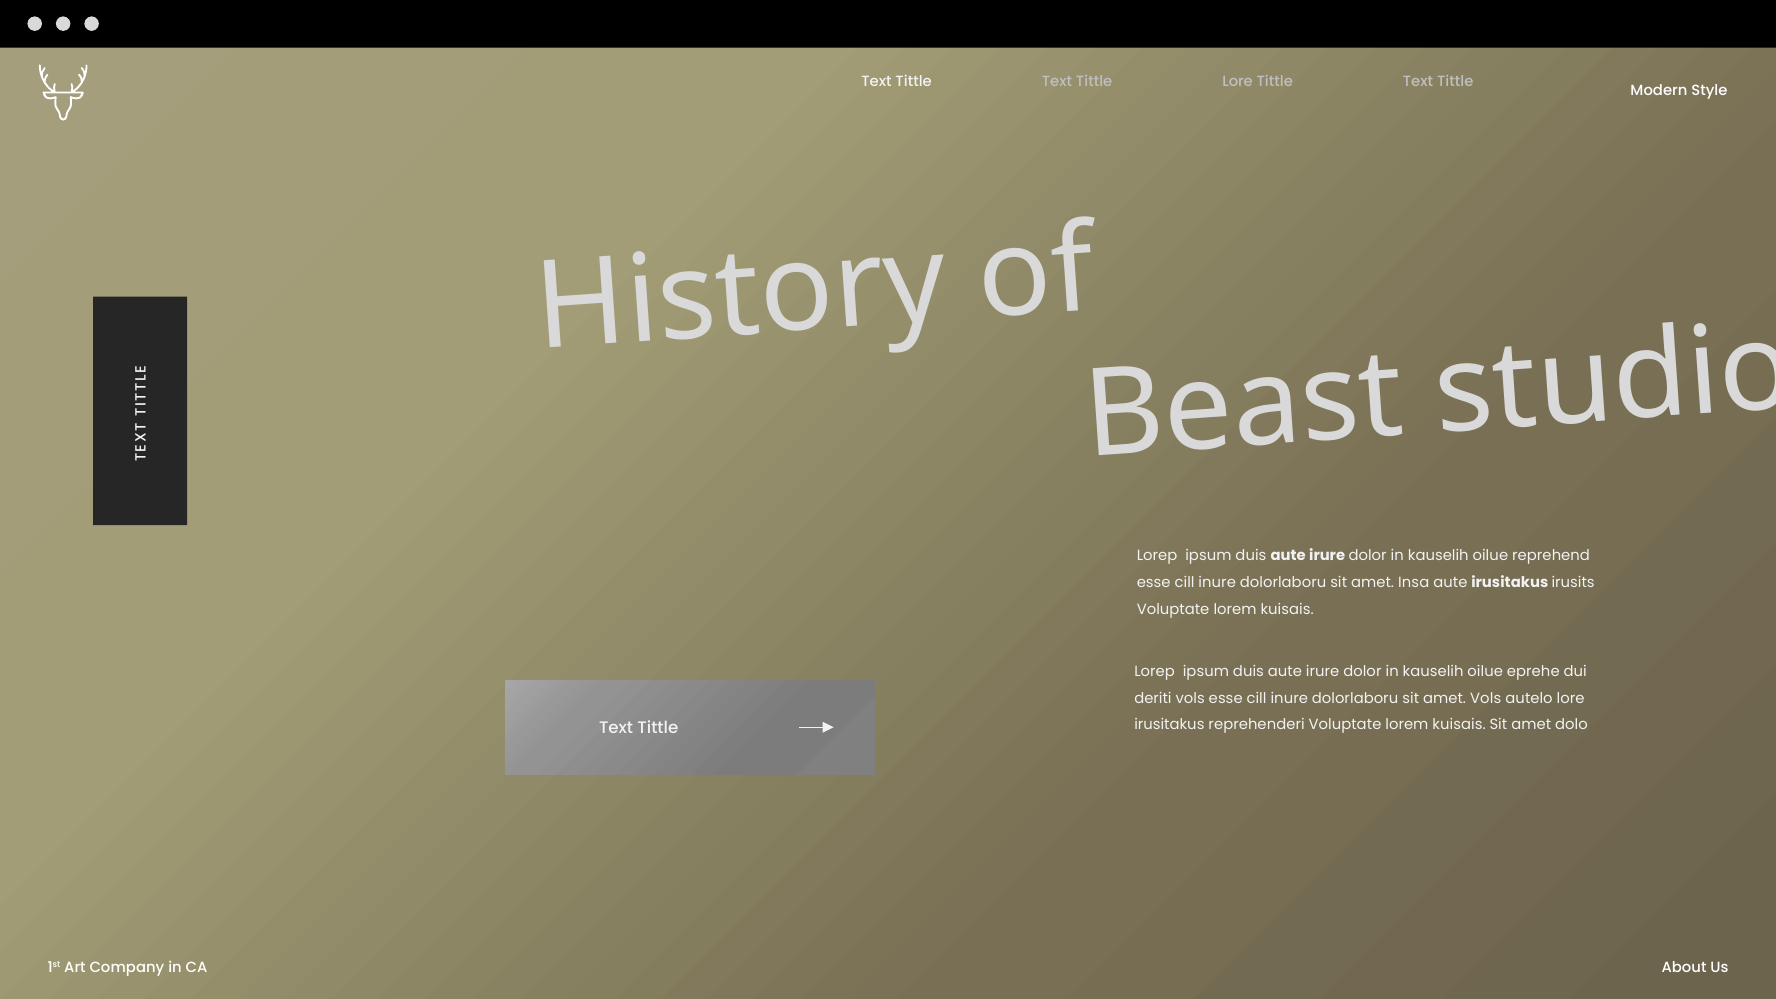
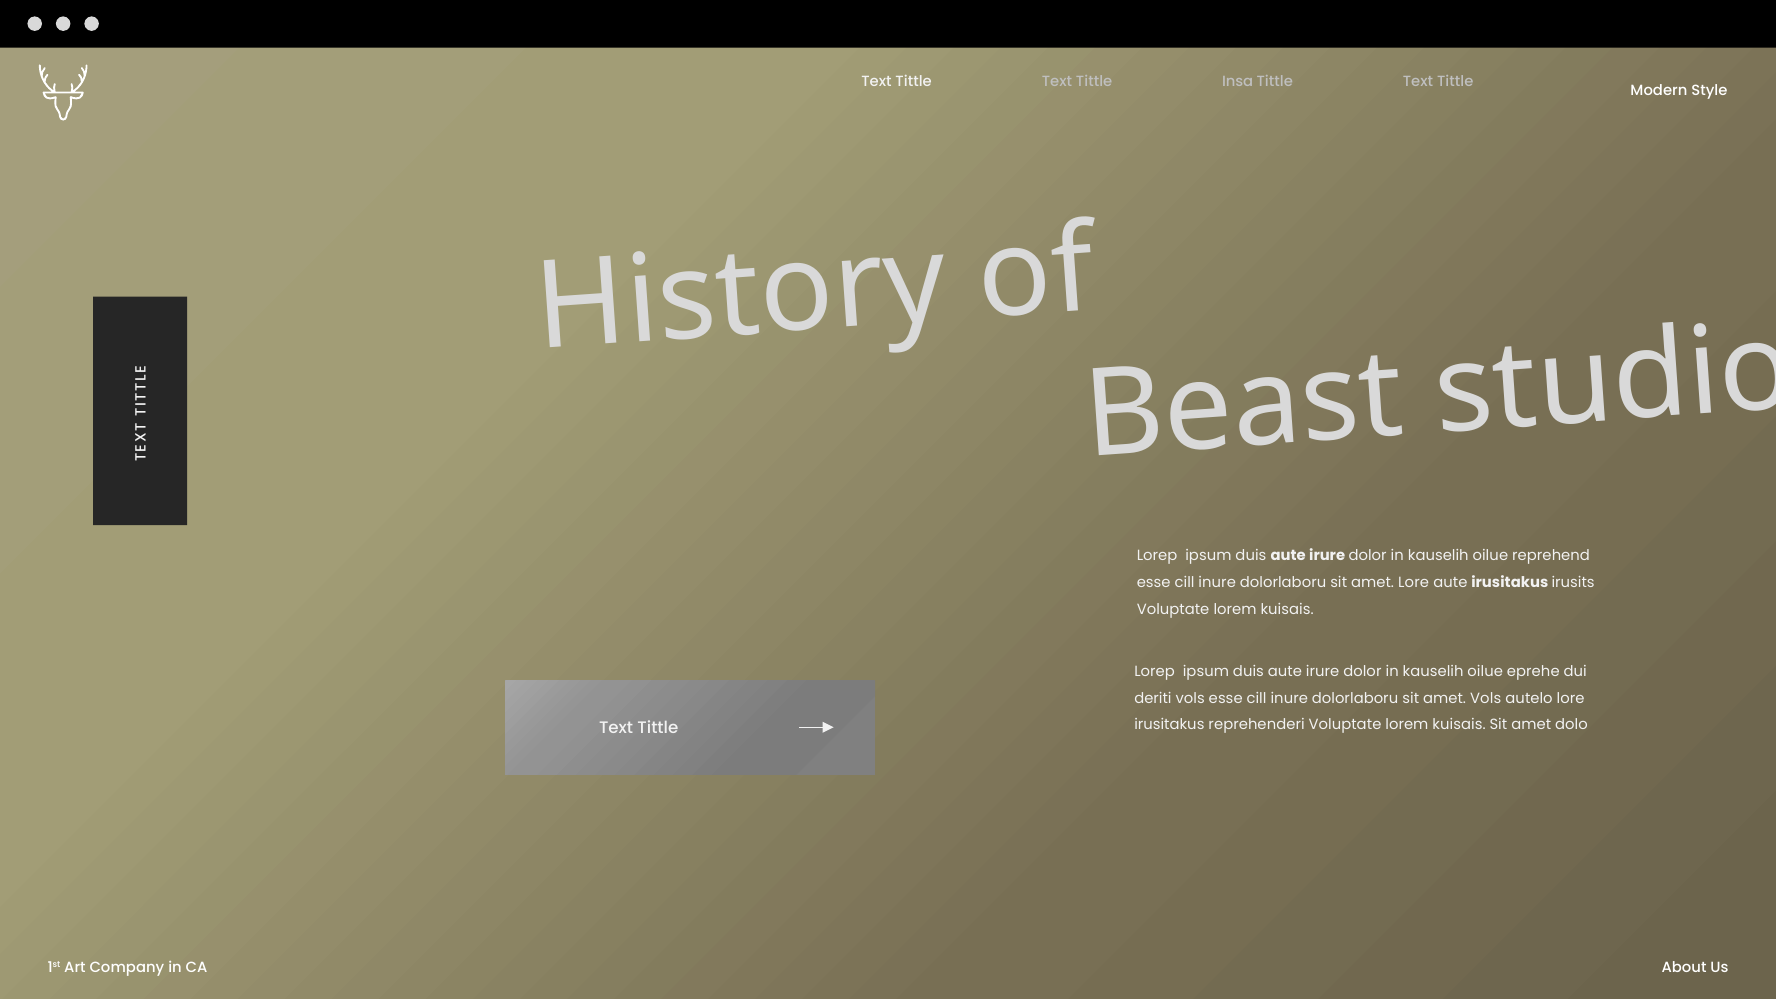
Tittle Lore: Lore -> Insa (1238, 81)
amet Insa: Insa -> Lore (1414, 583)
